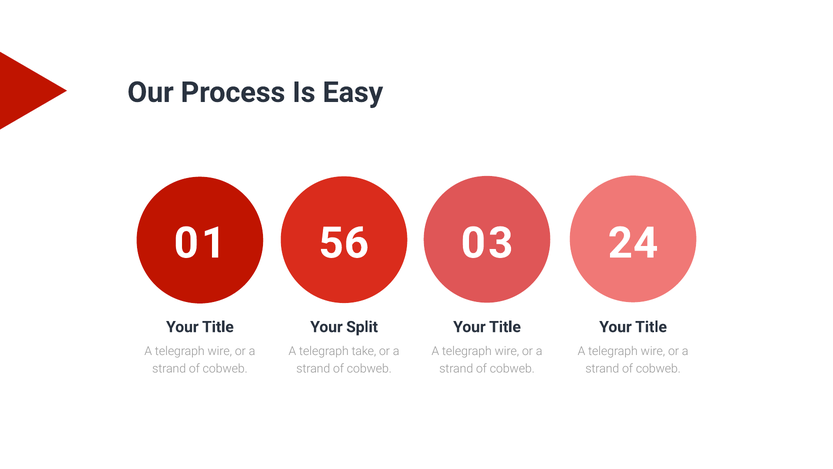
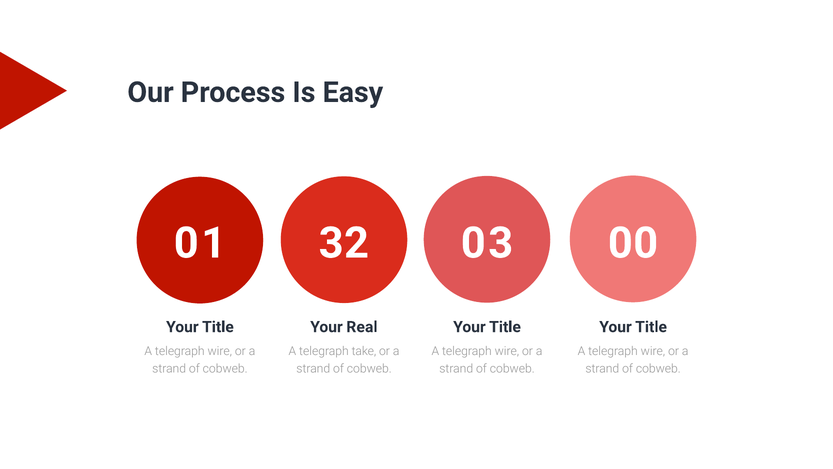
56: 56 -> 32 (344, 243)
24: 24 -> 00 (633, 243)
Split: Split -> Real (362, 327)
